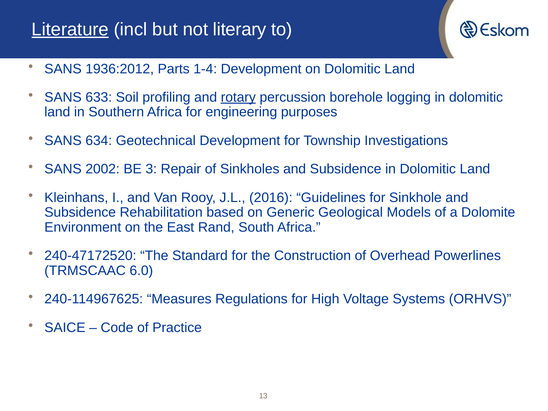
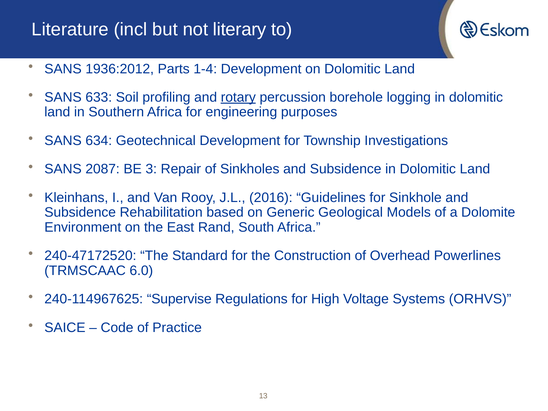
Literature underline: present -> none (70, 30)
2002: 2002 -> 2087 (103, 169)
Measures: Measures -> Supervise (179, 299)
